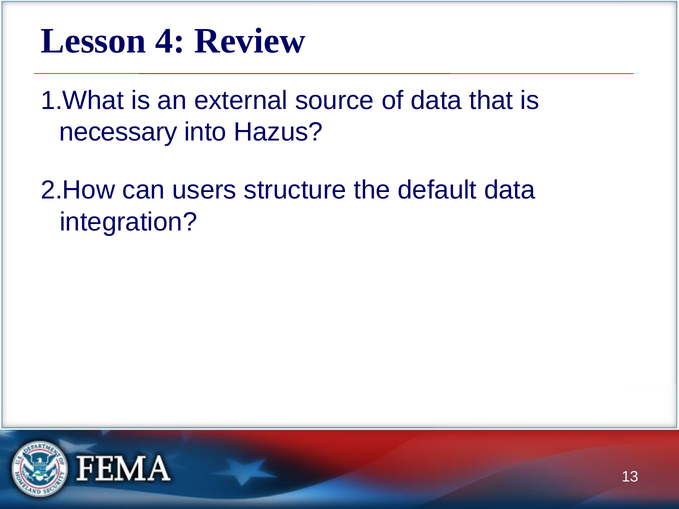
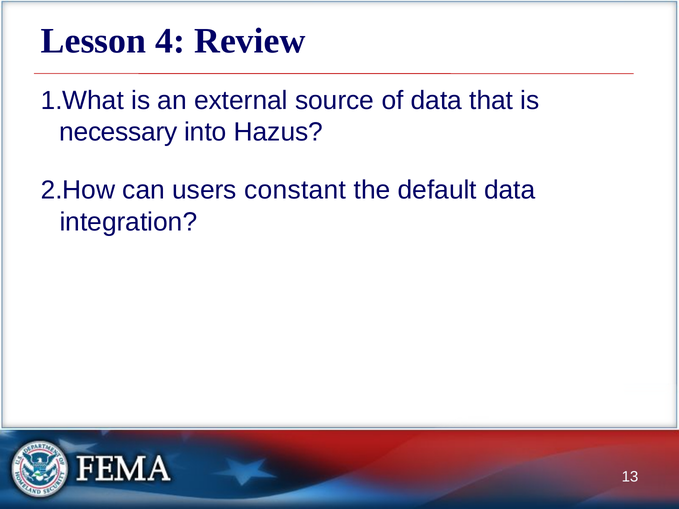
structure: structure -> constant (295, 190)
